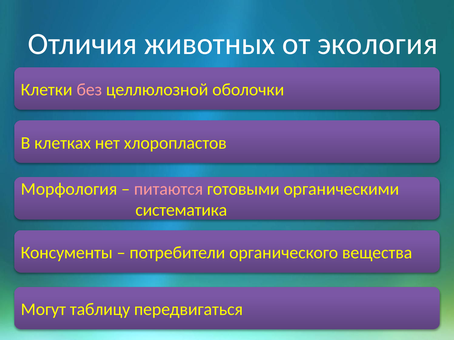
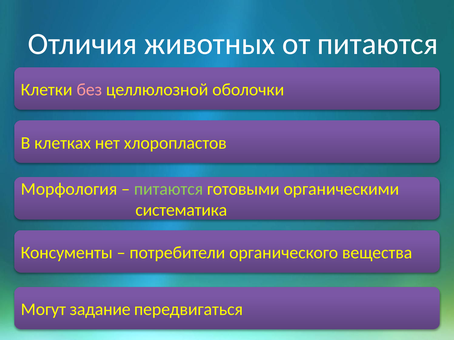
от экология: экология -> питаются (378, 44)
питаются colour: pink -> light green (169, 189)
таблицу: таблицу -> задание (100, 310)
